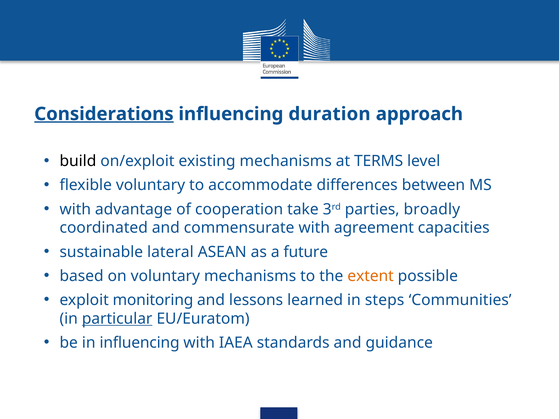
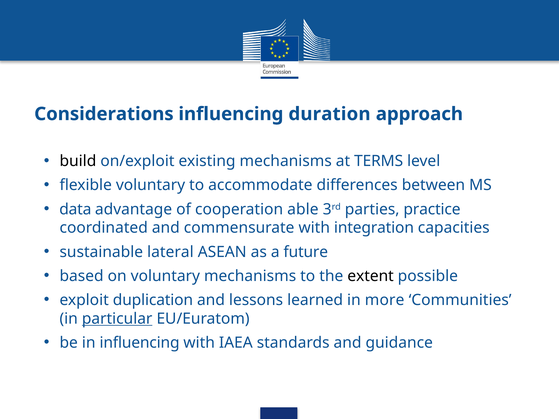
Considerations underline: present -> none (104, 114)
with: with -> data (75, 209)
take: take -> able (303, 209)
broadly: broadly -> practice (432, 209)
agreement: agreement -> integration (374, 228)
extent colour: orange -> black (371, 276)
monitoring: monitoring -> duplication (153, 300)
steps: steps -> more (385, 300)
